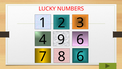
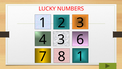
9: 9 -> 3 (61, 39)
6: 6 -> 1 (80, 56)
